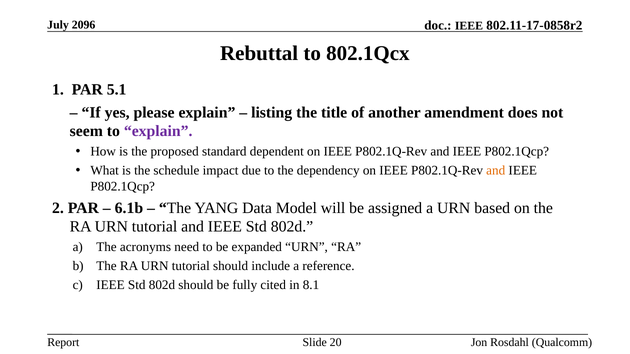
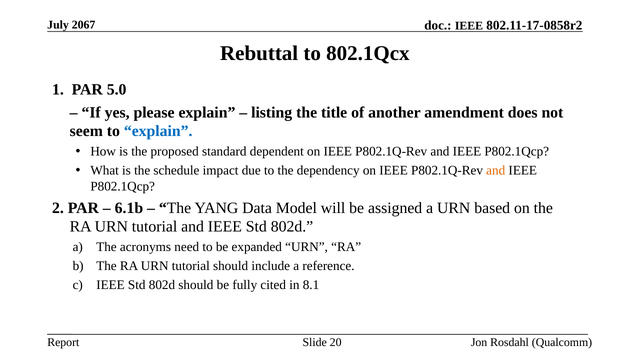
2096: 2096 -> 2067 (84, 25)
5.1: 5.1 -> 5.0 (117, 90)
explain colour: purple -> blue (158, 131)
